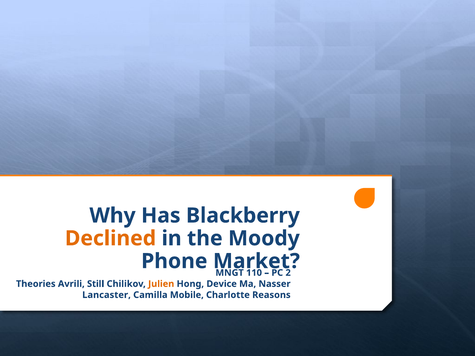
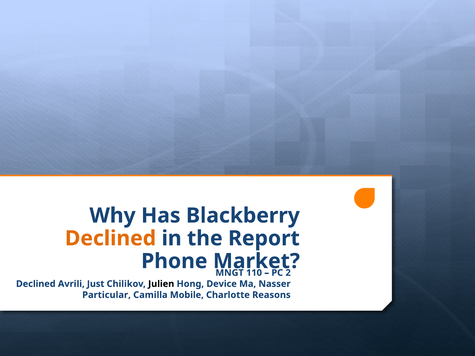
Moody: Moody -> Report (264, 239)
Theories: Theories -> Declined (36, 284)
Still: Still -> Just (96, 284)
Julien colour: orange -> black (161, 284)
Lancaster: Lancaster -> Particular (107, 295)
